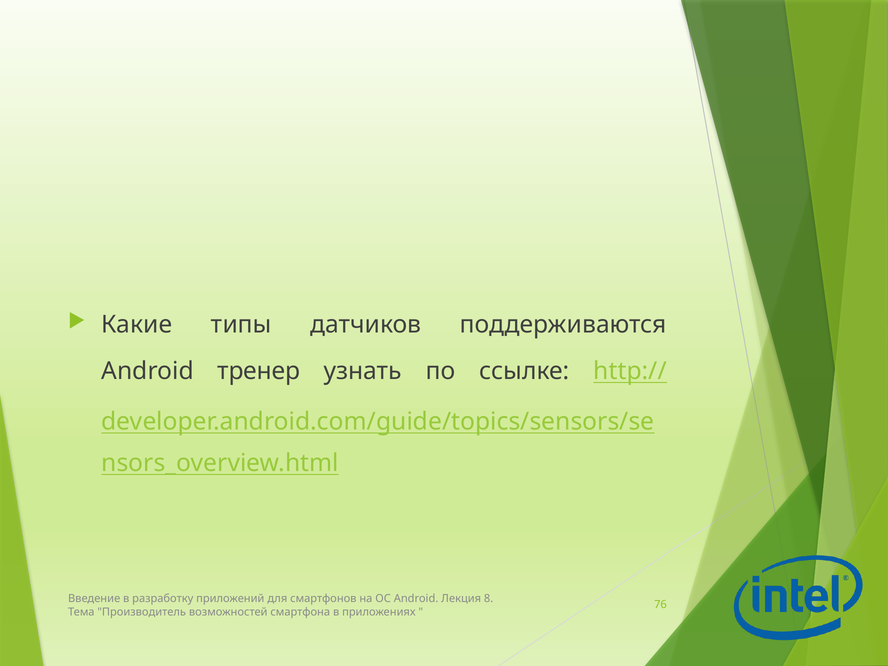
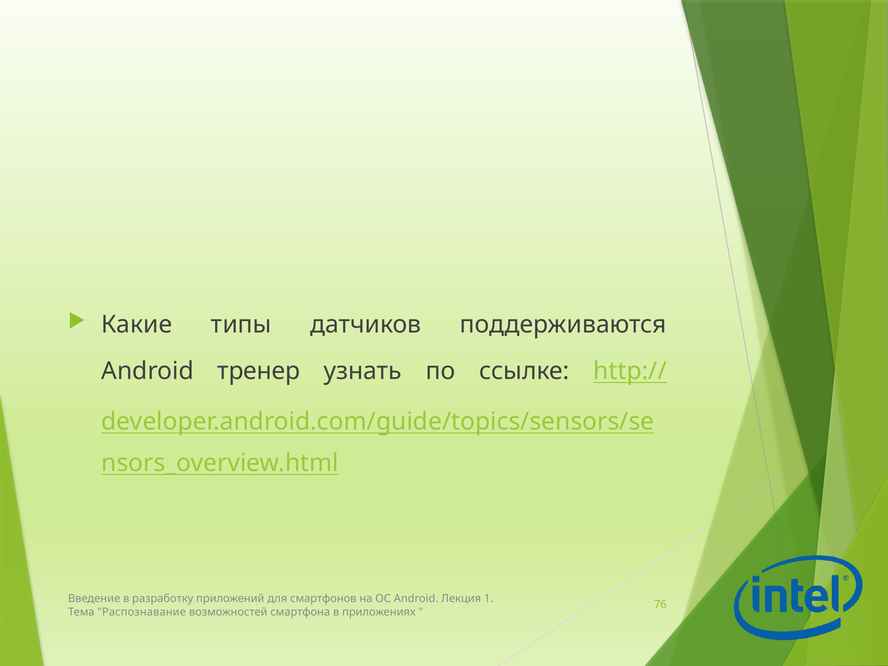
8: 8 -> 1 (489, 599)
Производитель: Производитель -> Распознавание (142, 612)
